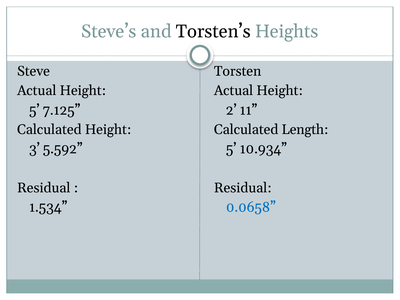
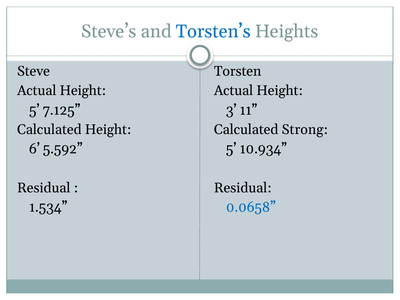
Torsten’s colour: black -> blue (213, 31)
2: 2 -> 3 (231, 110)
Length: Length -> Strong (305, 130)
3: 3 -> 6 (34, 149)
